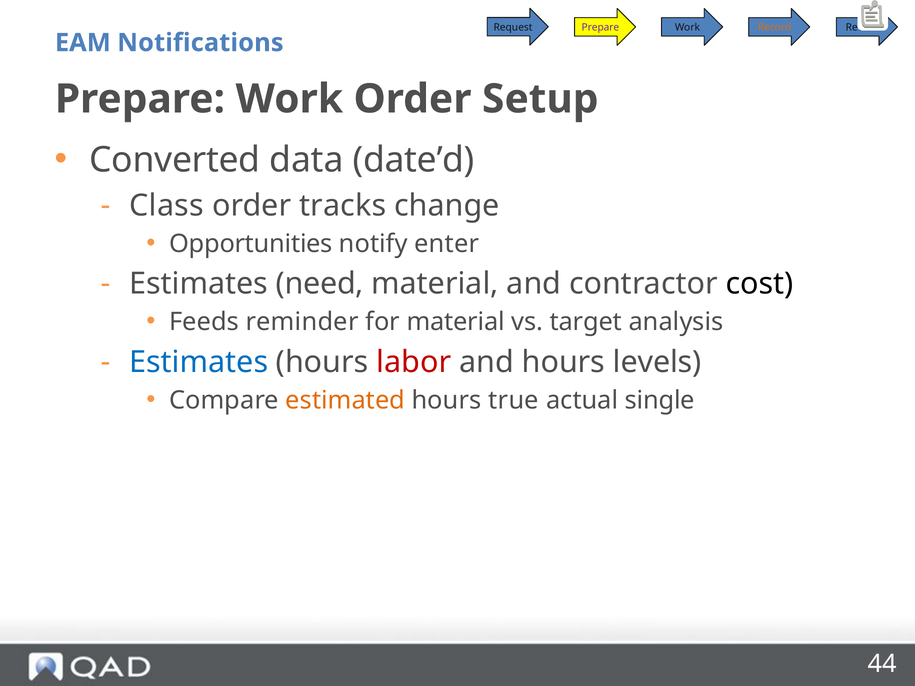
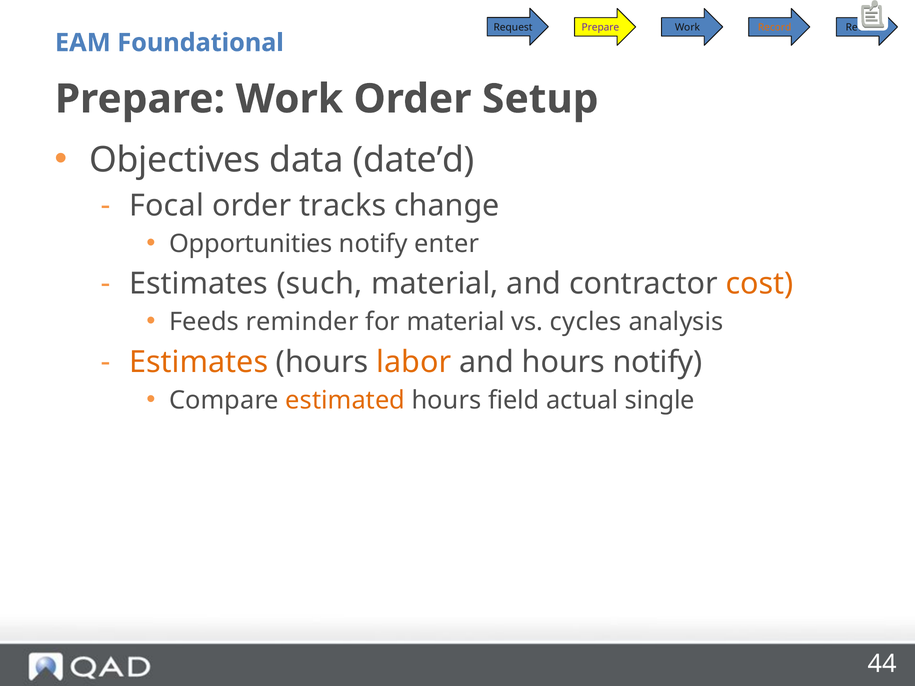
Notifications: Notifications -> Foundational (201, 43)
Converted: Converted -> Objectives (175, 160)
Class: Class -> Focal (167, 206)
need: need -> such (319, 284)
cost colour: black -> orange (760, 284)
target: target -> cycles (586, 322)
Estimates colour: blue -> orange (199, 362)
labor colour: red -> orange (414, 362)
hours levels: levels -> notify (657, 362)
true: true -> field (514, 400)
